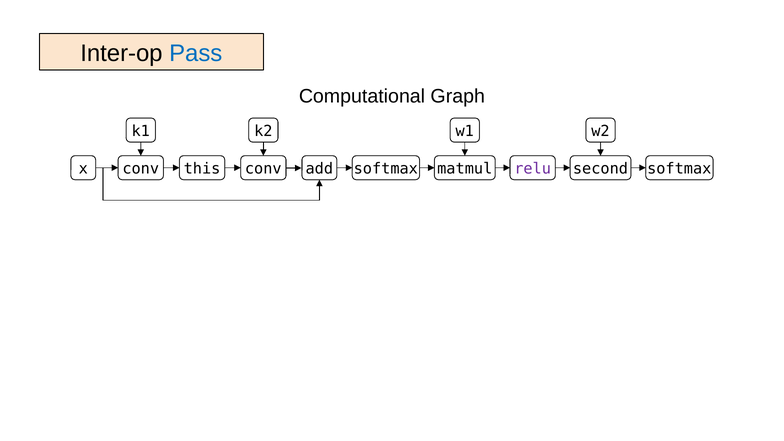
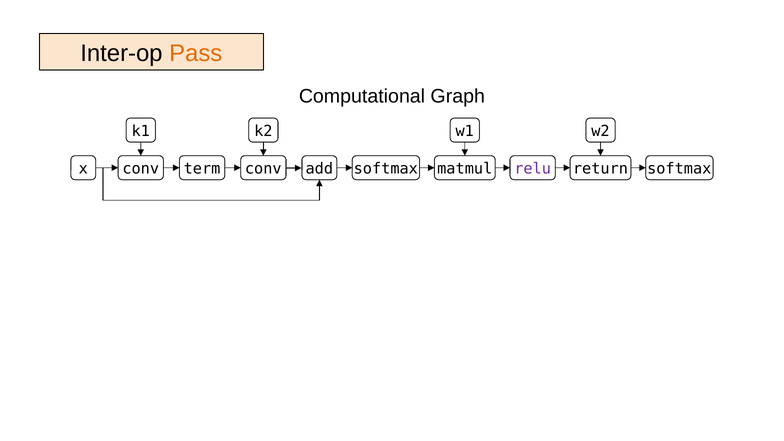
Pass colour: blue -> orange (196, 54)
this: this -> term (202, 169)
second: second -> return (600, 169)
